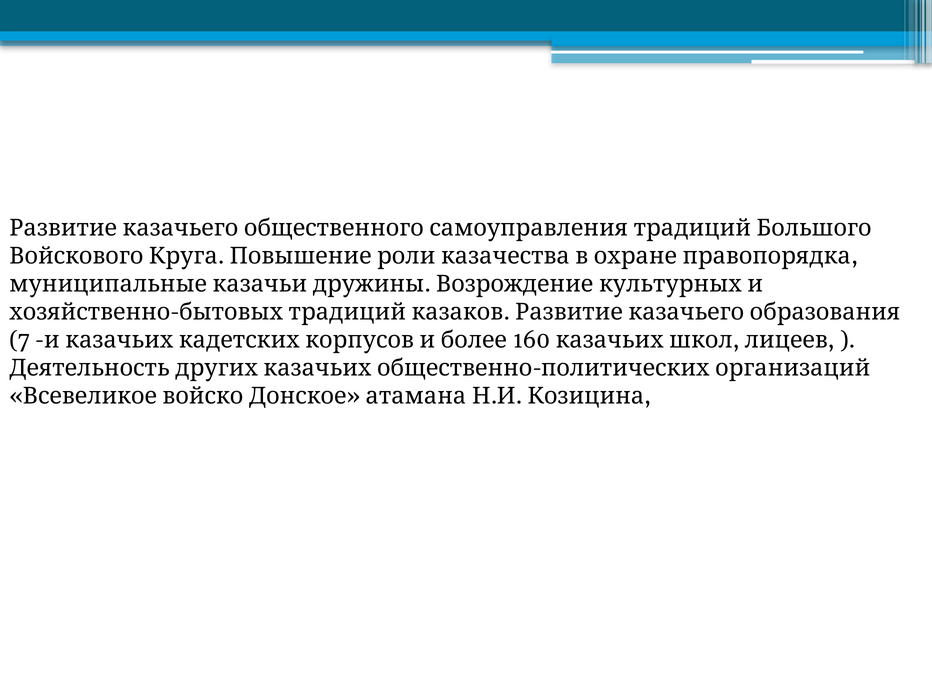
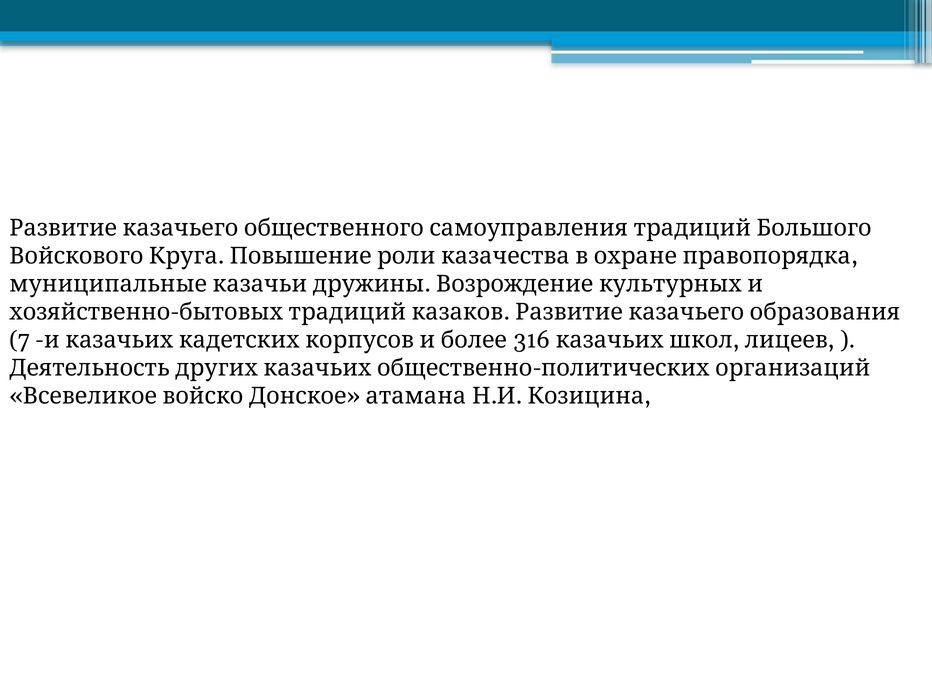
160: 160 -> 316 (532, 340)
